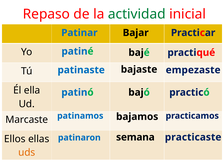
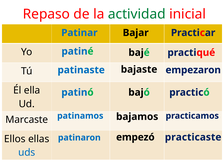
empezaste: empezaste -> empezaron (193, 70)
semana: semana -> empezó (135, 137)
uds colour: orange -> blue (27, 152)
